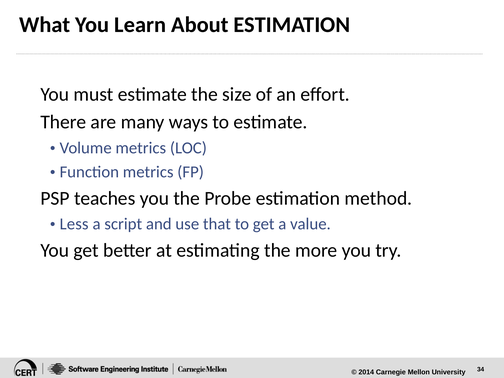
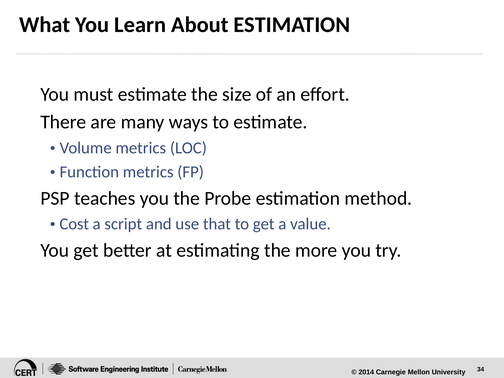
Less: Less -> Cost (74, 224)
